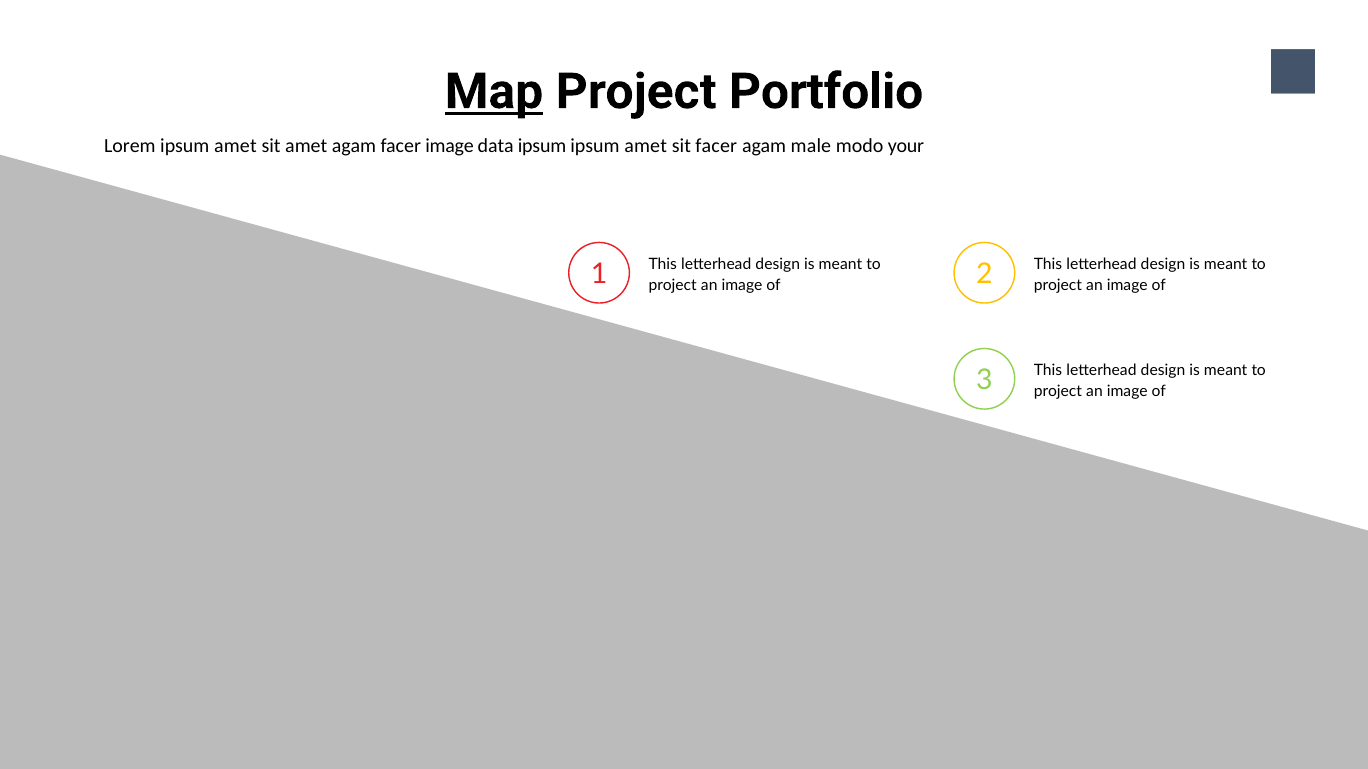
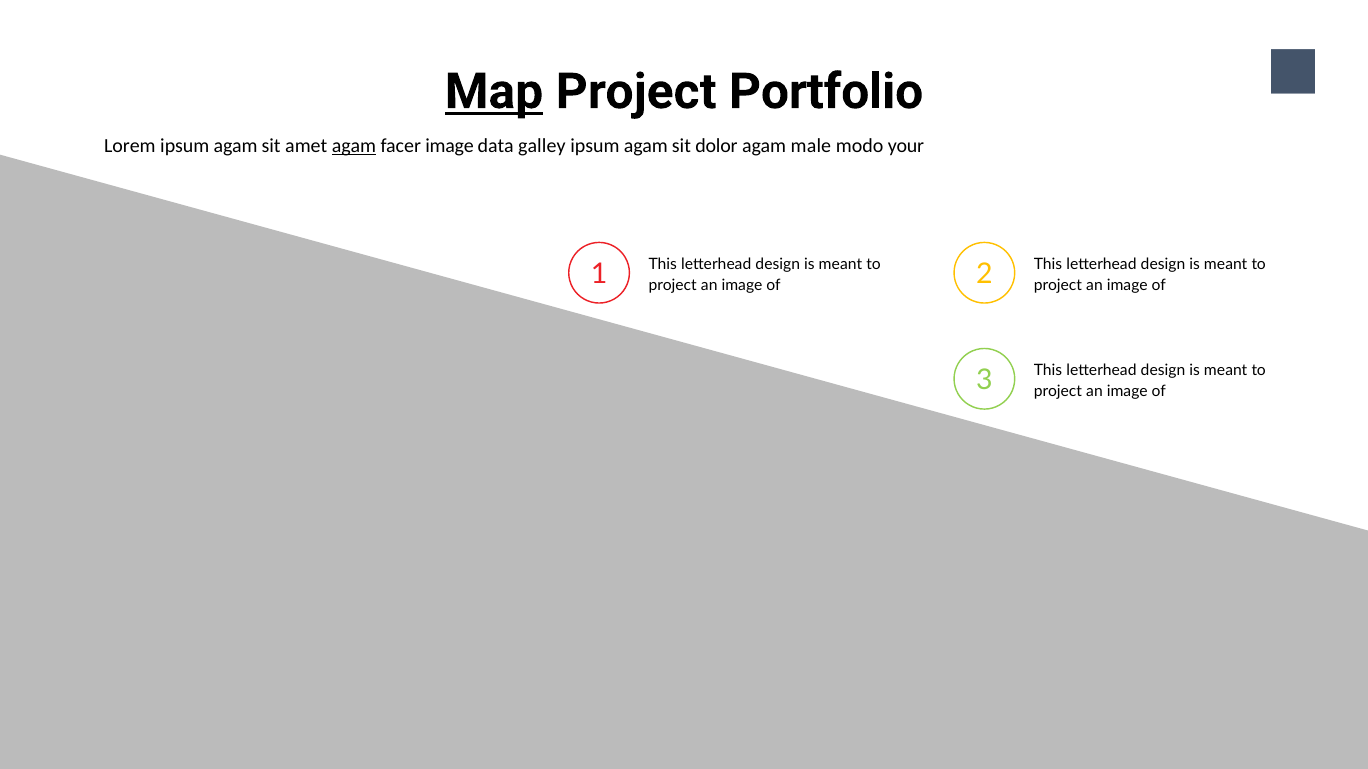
Lorem ipsum amet: amet -> agam (236, 146)
agam underline: none -> present (354, 146)
data ipsum: ipsum -> galley (542, 146)
amet: amet -> agam (646, 146)
sit facer: facer -> dolor (717, 146)
